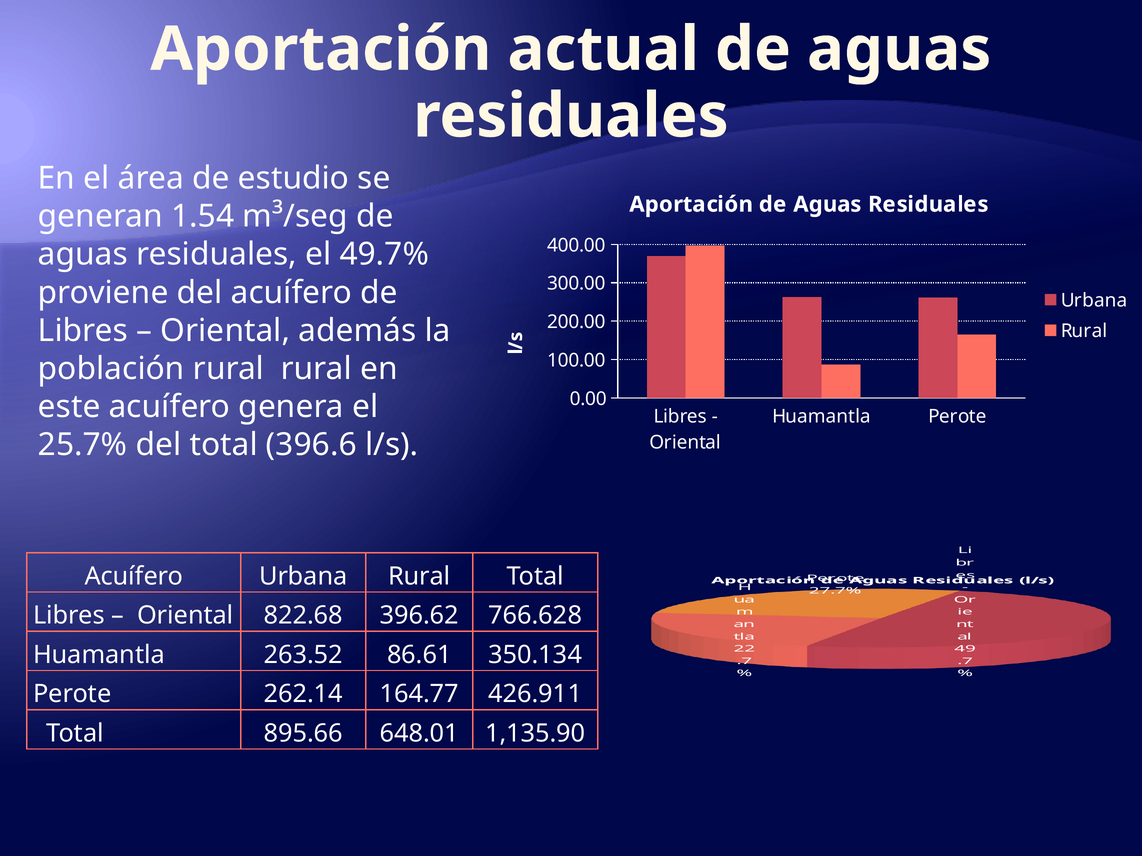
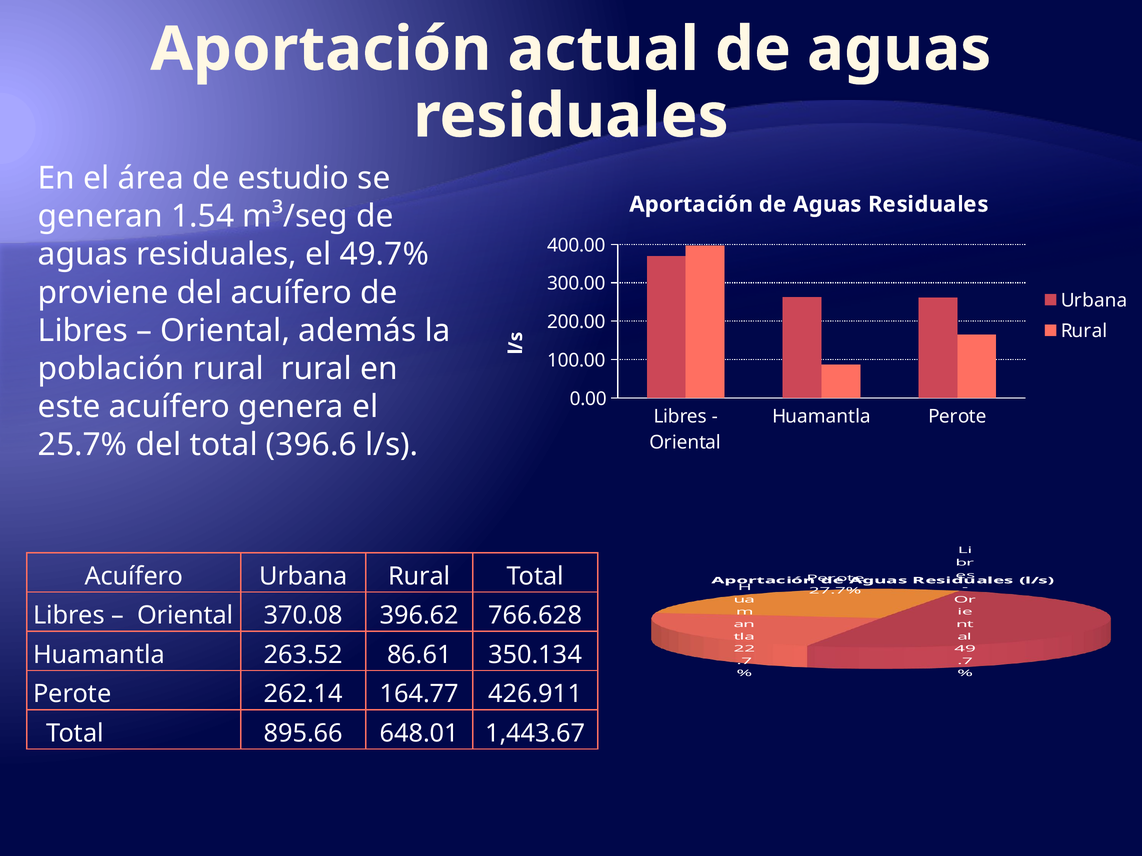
822.68: 822.68 -> 370.08 (303, 616)
1,135.90: 1,135.90 -> 1,443.67 (535, 734)
